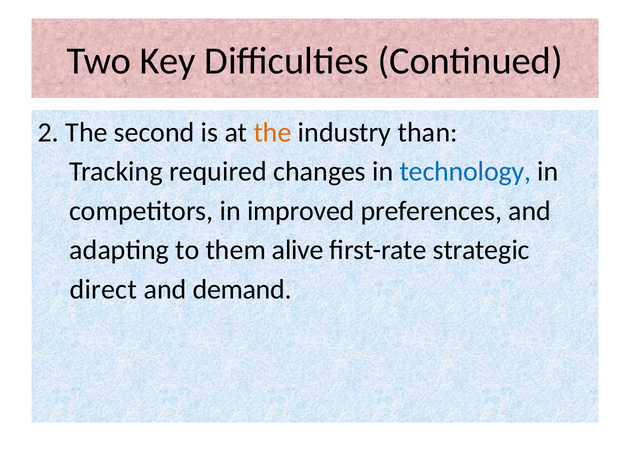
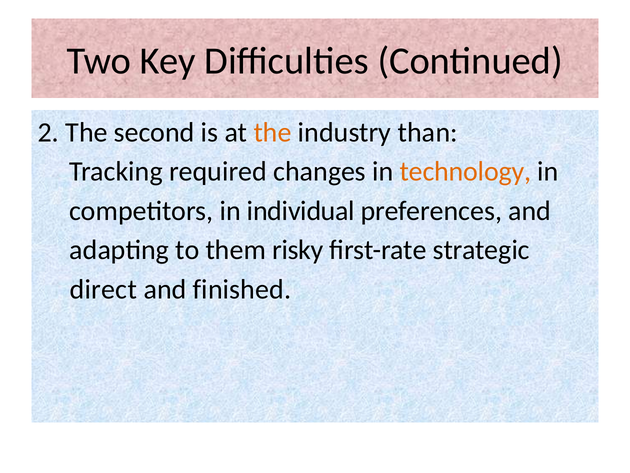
technology colour: blue -> orange (465, 171)
improved: improved -> individual (301, 211)
alive: alive -> risky (298, 250)
demand: demand -> finished (242, 289)
